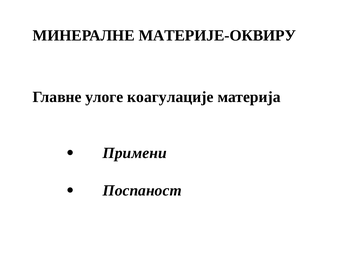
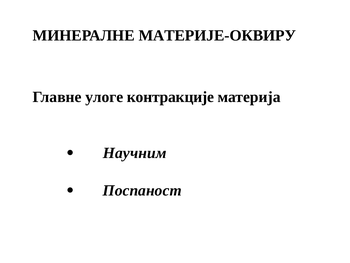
коагулације: коагулације -> контракције (170, 97)
Примени: Примени -> Научним (135, 153)
